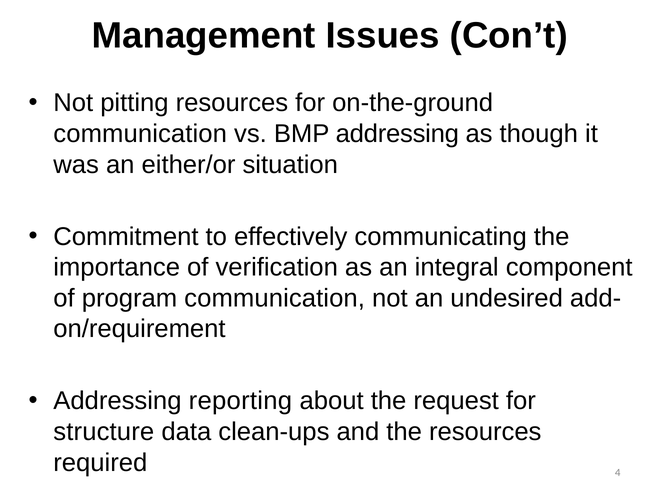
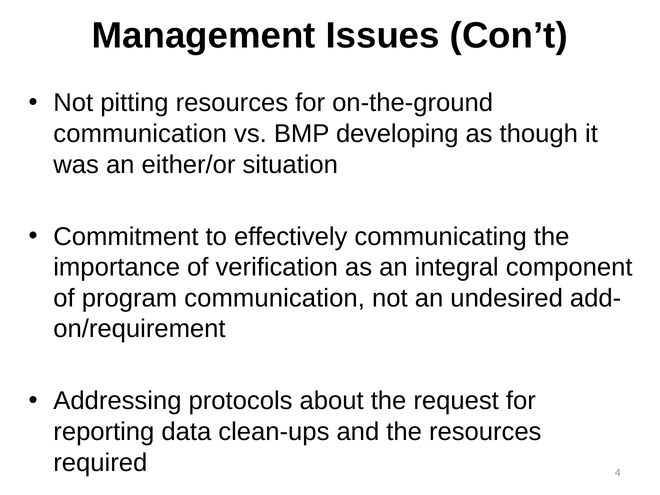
BMP addressing: addressing -> developing (397, 134)
reporting: reporting -> protocols (241, 401)
structure: structure -> reporting (104, 432)
